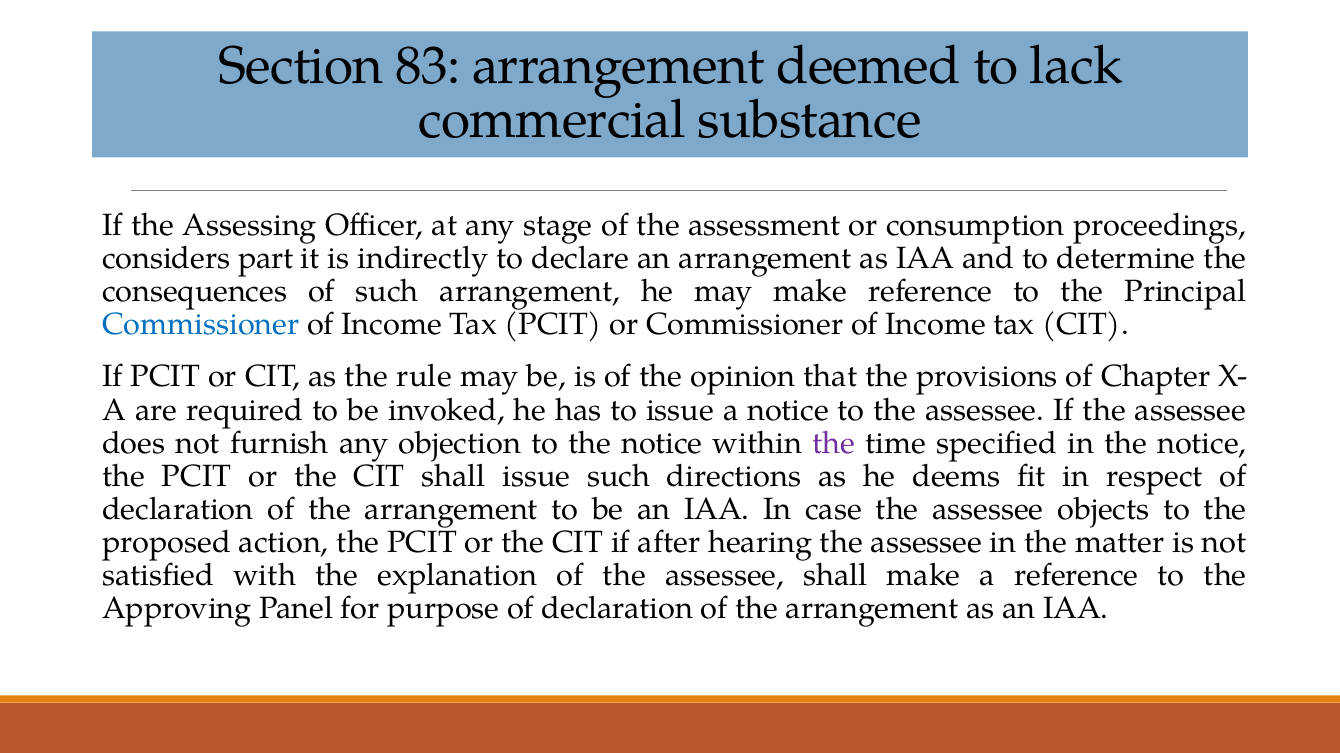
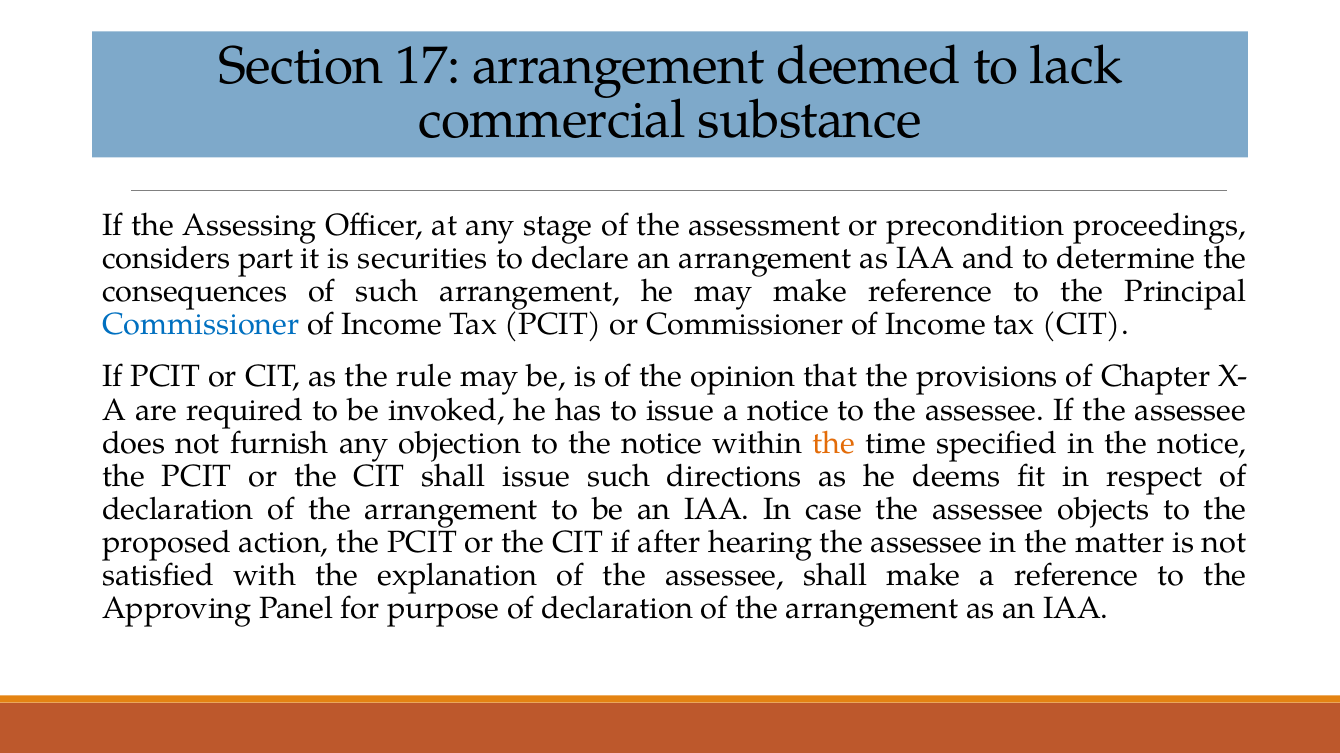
83: 83 -> 17 (428, 66)
consumption: consumption -> precondition (975, 225)
indirectly: indirectly -> securities (423, 258)
the colour: purple -> orange (834, 443)
